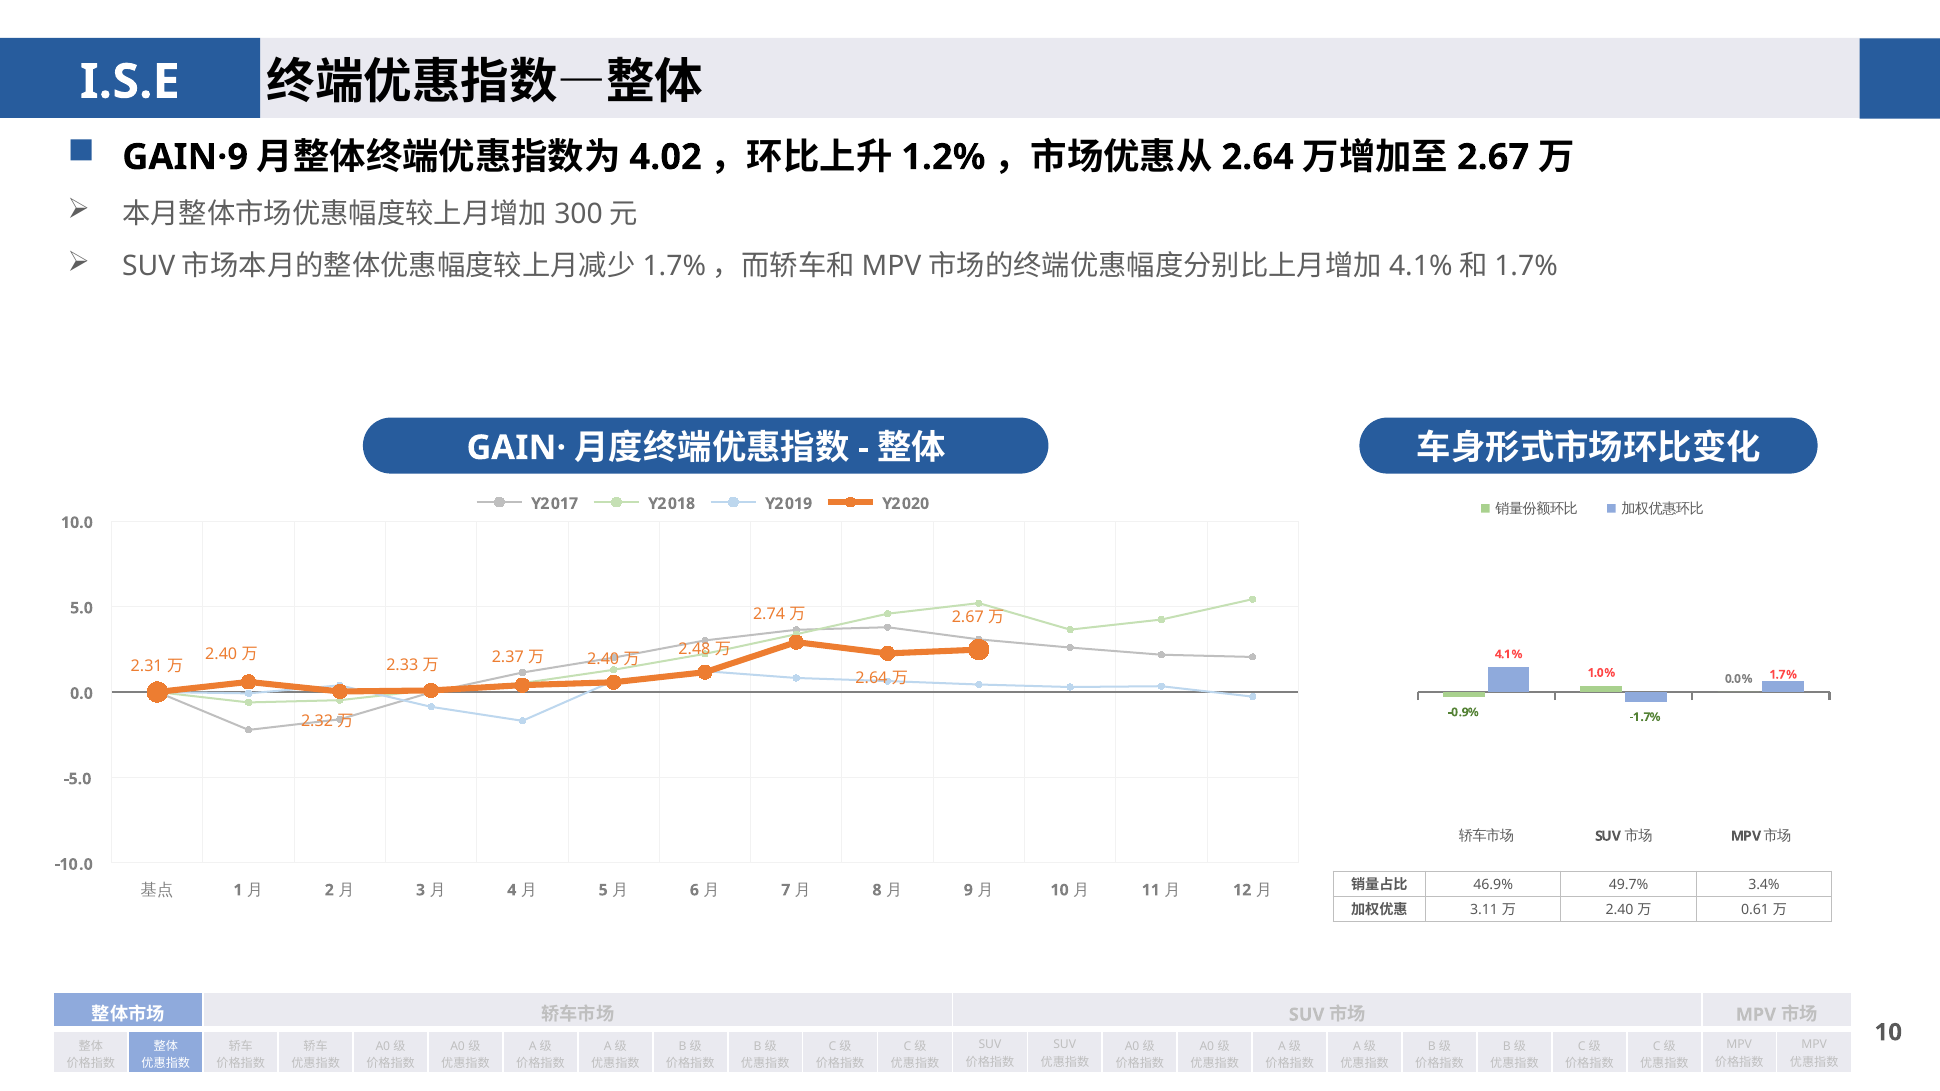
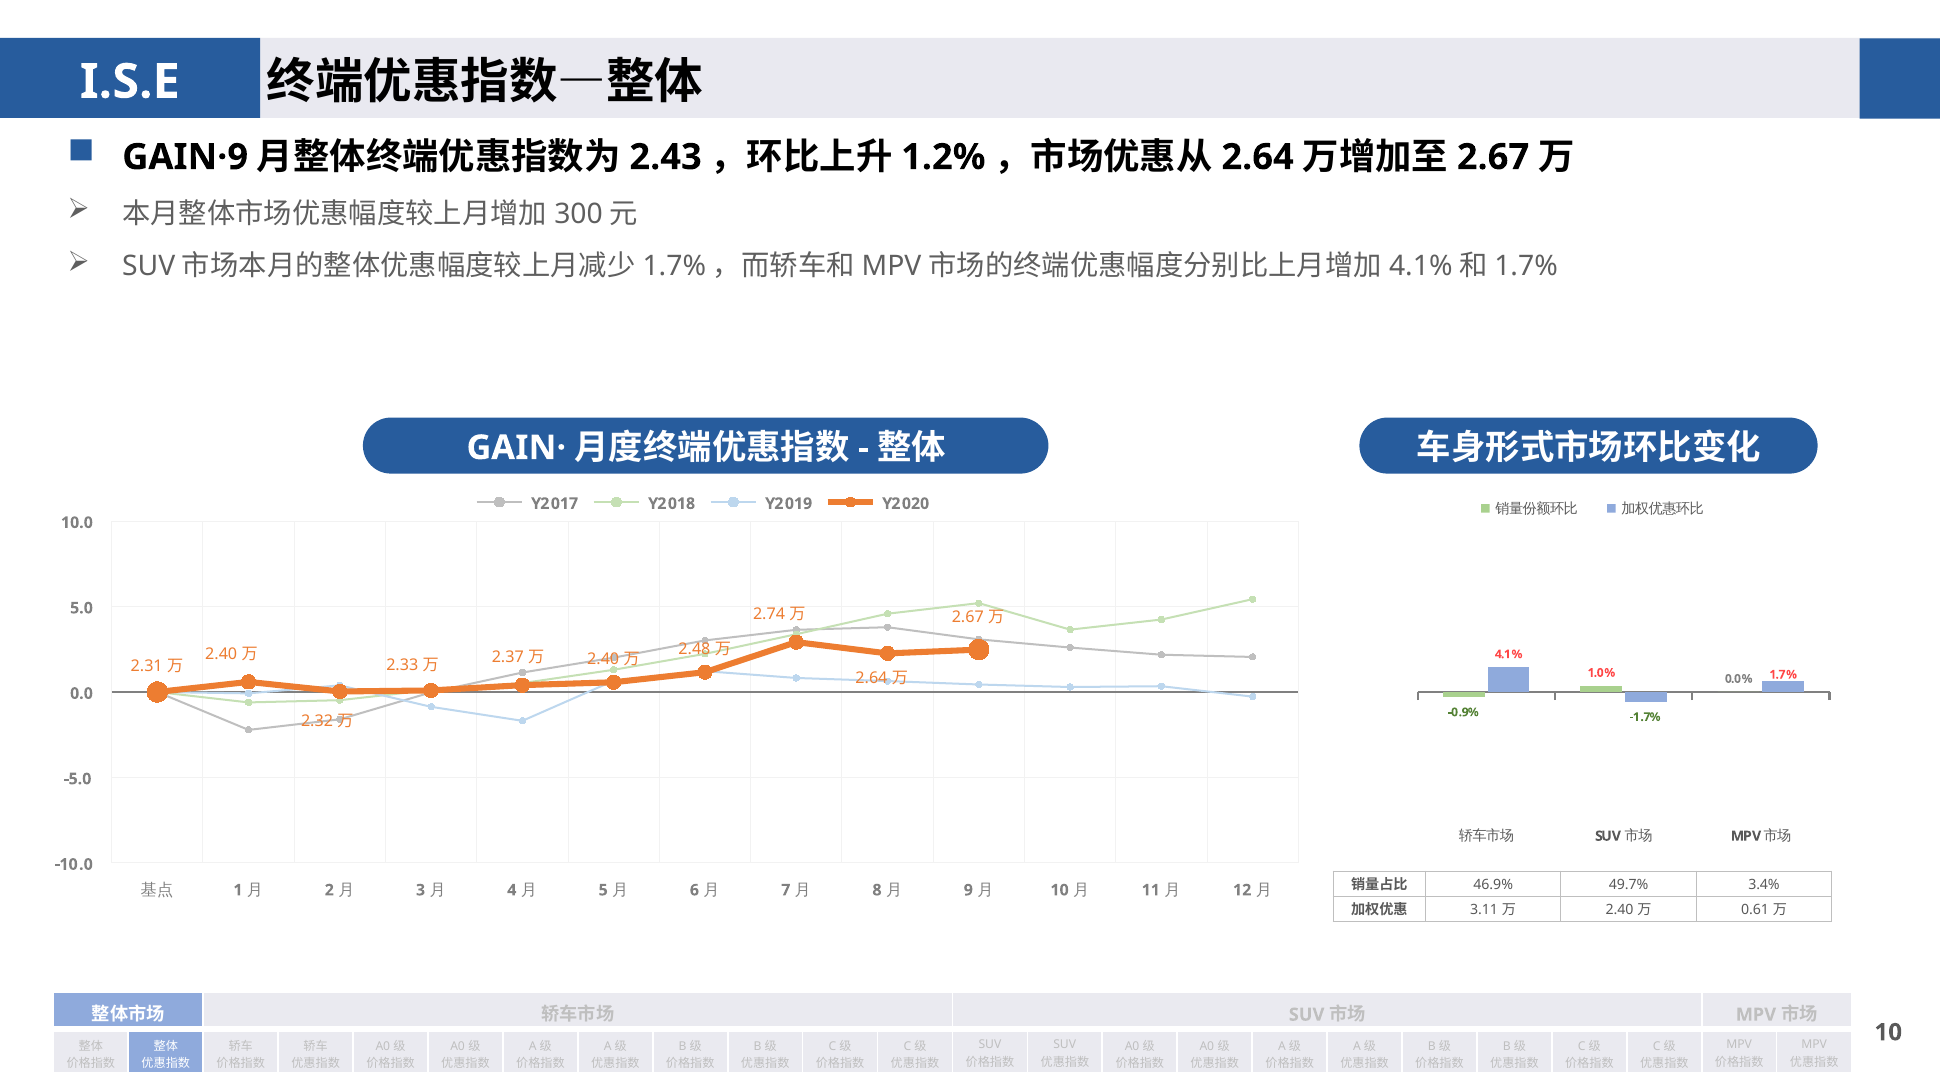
4.02: 4.02 -> 2.43 (666, 157)
